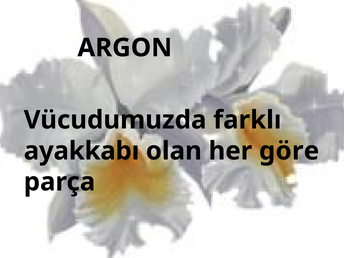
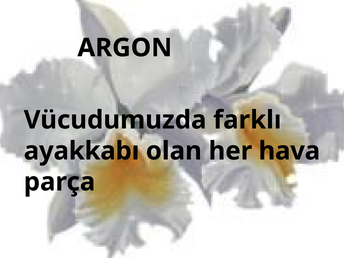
göre: göre -> hava (289, 151)
